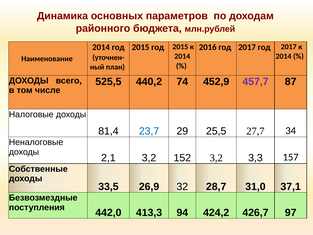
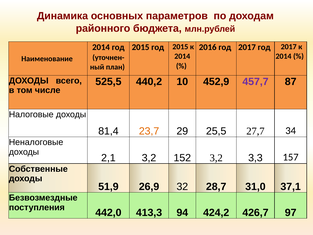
74: 74 -> 10 (182, 82)
23,7 colour: blue -> orange (149, 131)
33,5: 33,5 -> 51,9 (108, 187)
